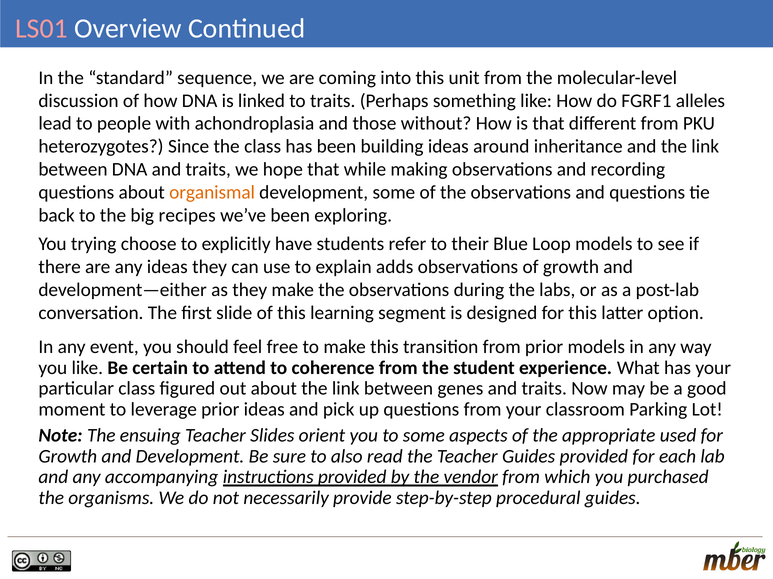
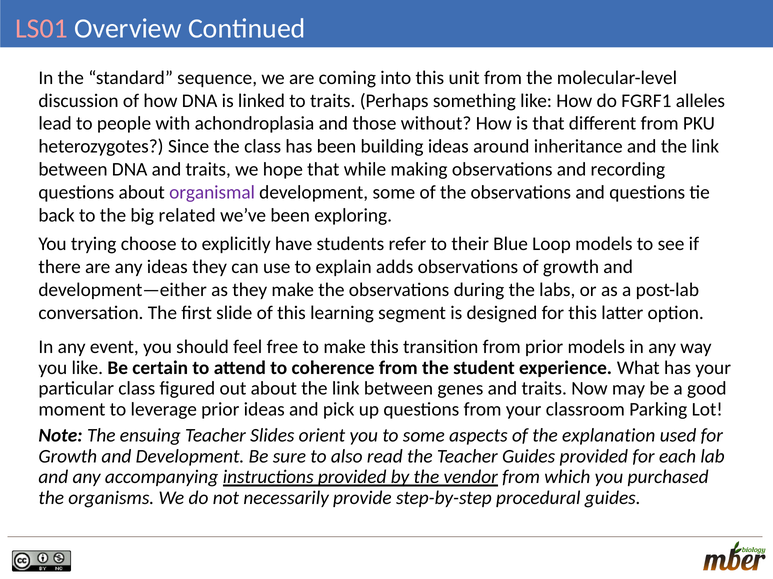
organismal colour: orange -> purple (212, 193)
recipes: recipes -> related (187, 216)
appropriate: appropriate -> explanation (609, 436)
